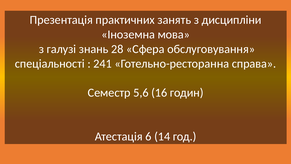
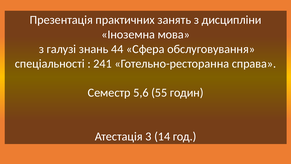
28: 28 -> 44 (117, 49)
16: 16 -> 55 (159, 93)
6: 6 -> 3 (148, 136)
